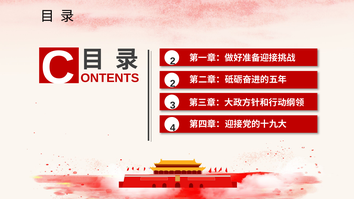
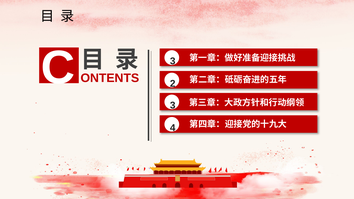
C 2: 2 -> 3 (173, 61)
